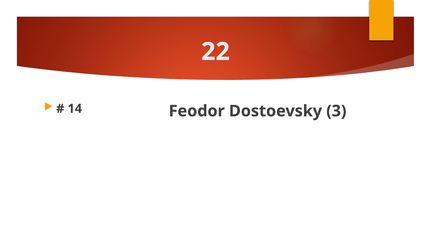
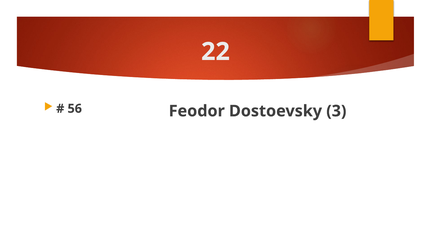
14: 14 -> 56 (75, 109)
